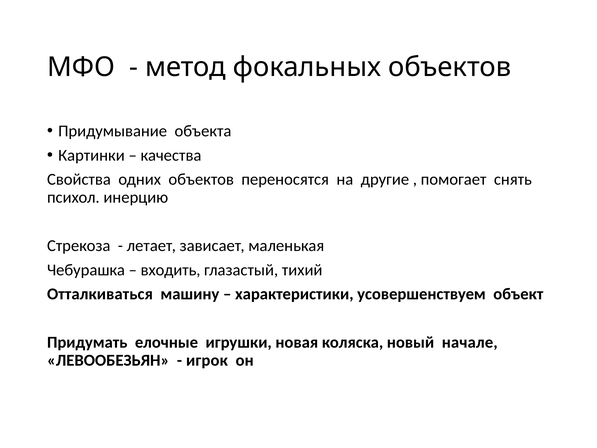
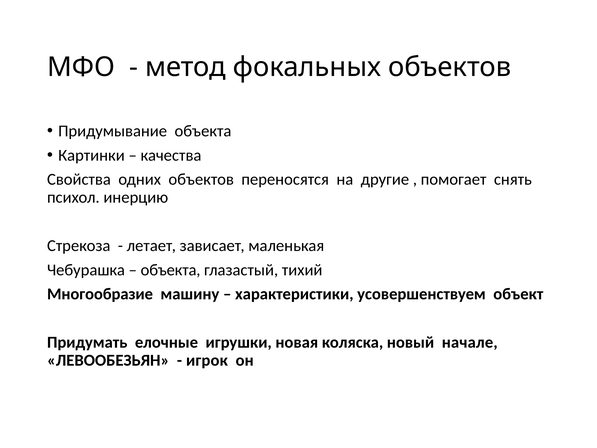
входить: входить -> объекта (171, 270)
Отталкиваться: Отталкиваться -> Многообразие (100, 294)
